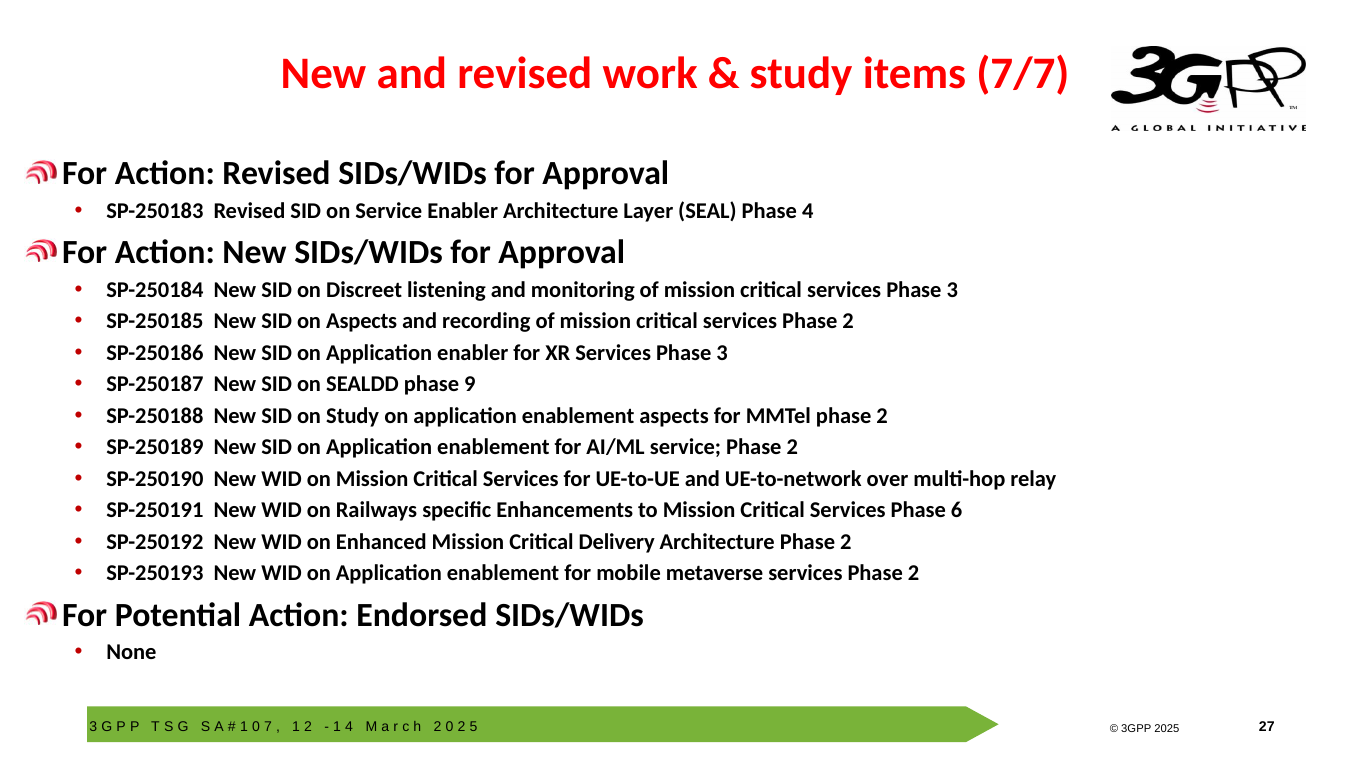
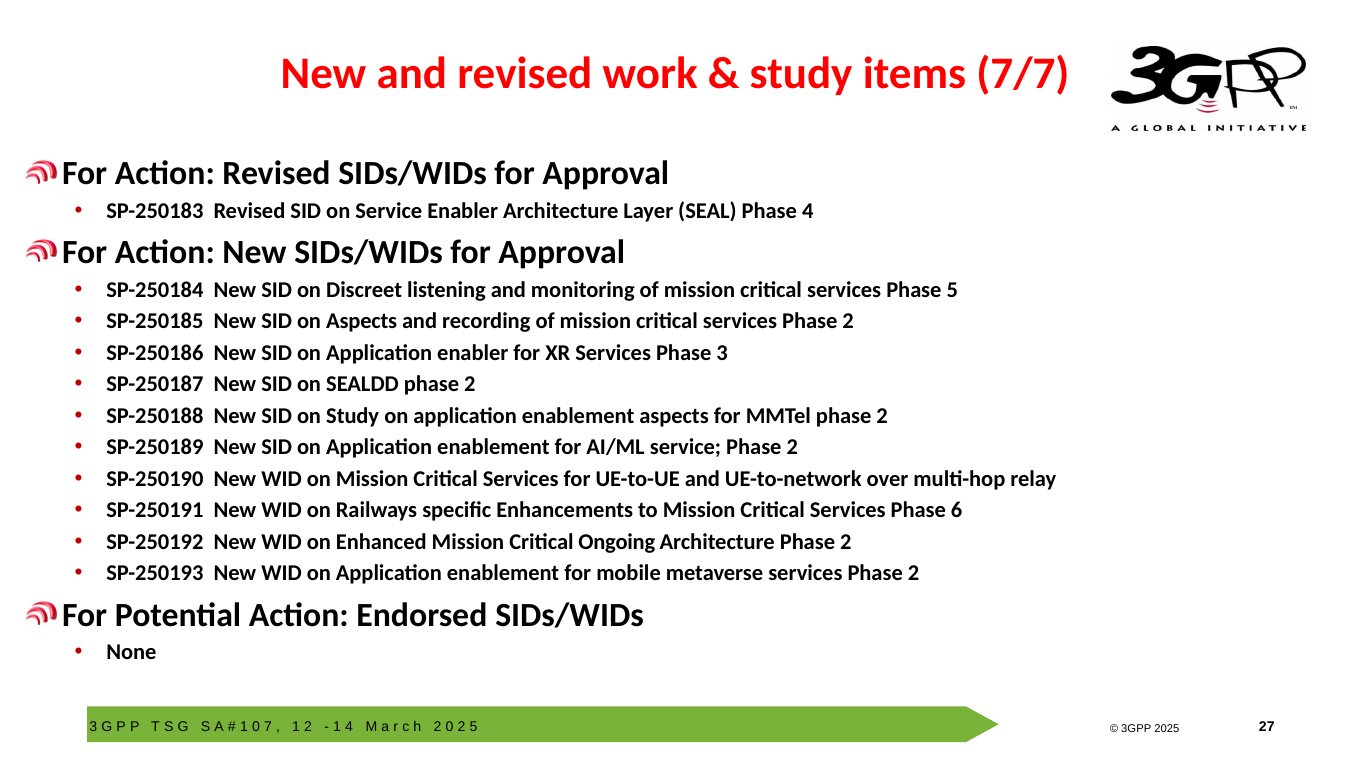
critical services Phase 3: 3 -> 5 (952, 290)
SEALDD phase 9: 9 -> 2 (470, 384)
Delivery: Delivery -> Ongoing (617, 542)
